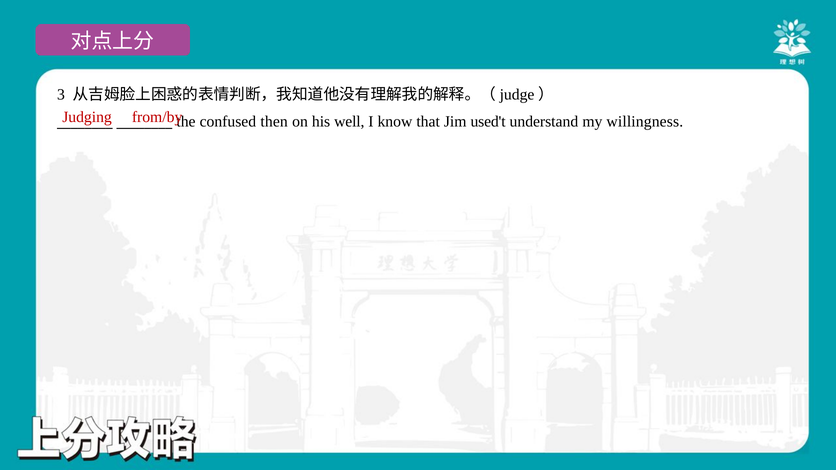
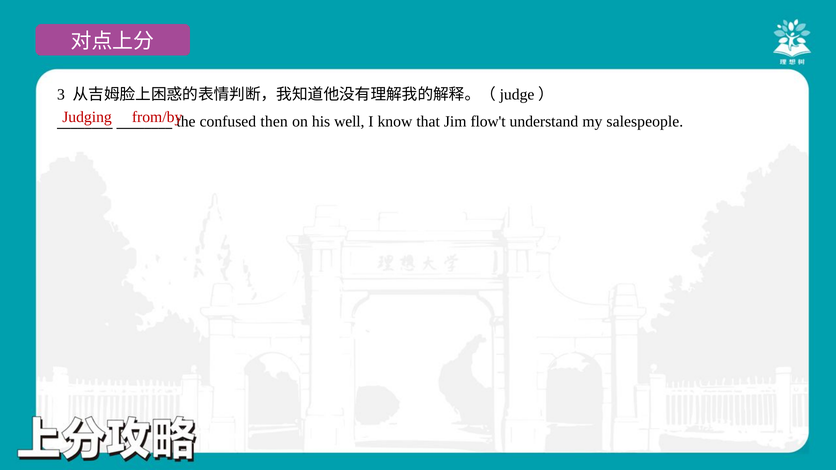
used't: used't -> flow't (488, 121)
willingness: willingness -> salespeople (645, 121)
